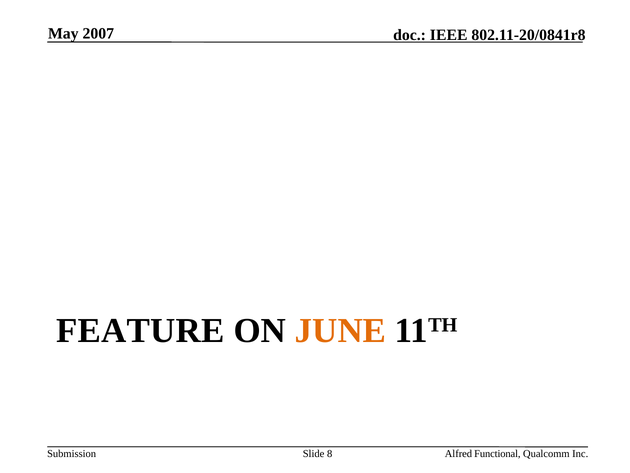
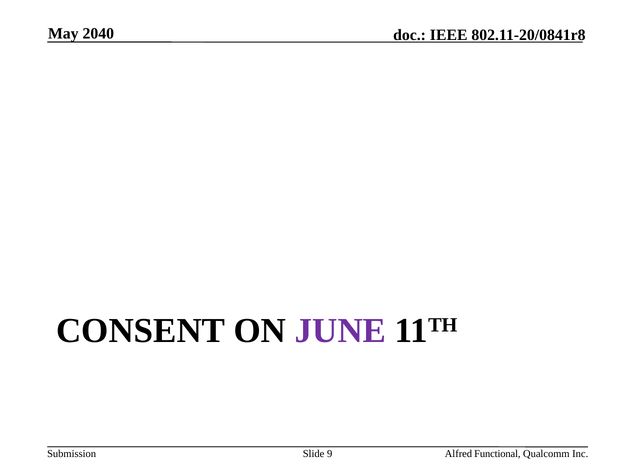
2007: 2007 -> 2040 (98, 33)
FEATURE: FEATURE -> CONSENT (141, 330)
JUNE colour: orange -> purple (341, 330)
8: 8 -> 9 (330, 453)
